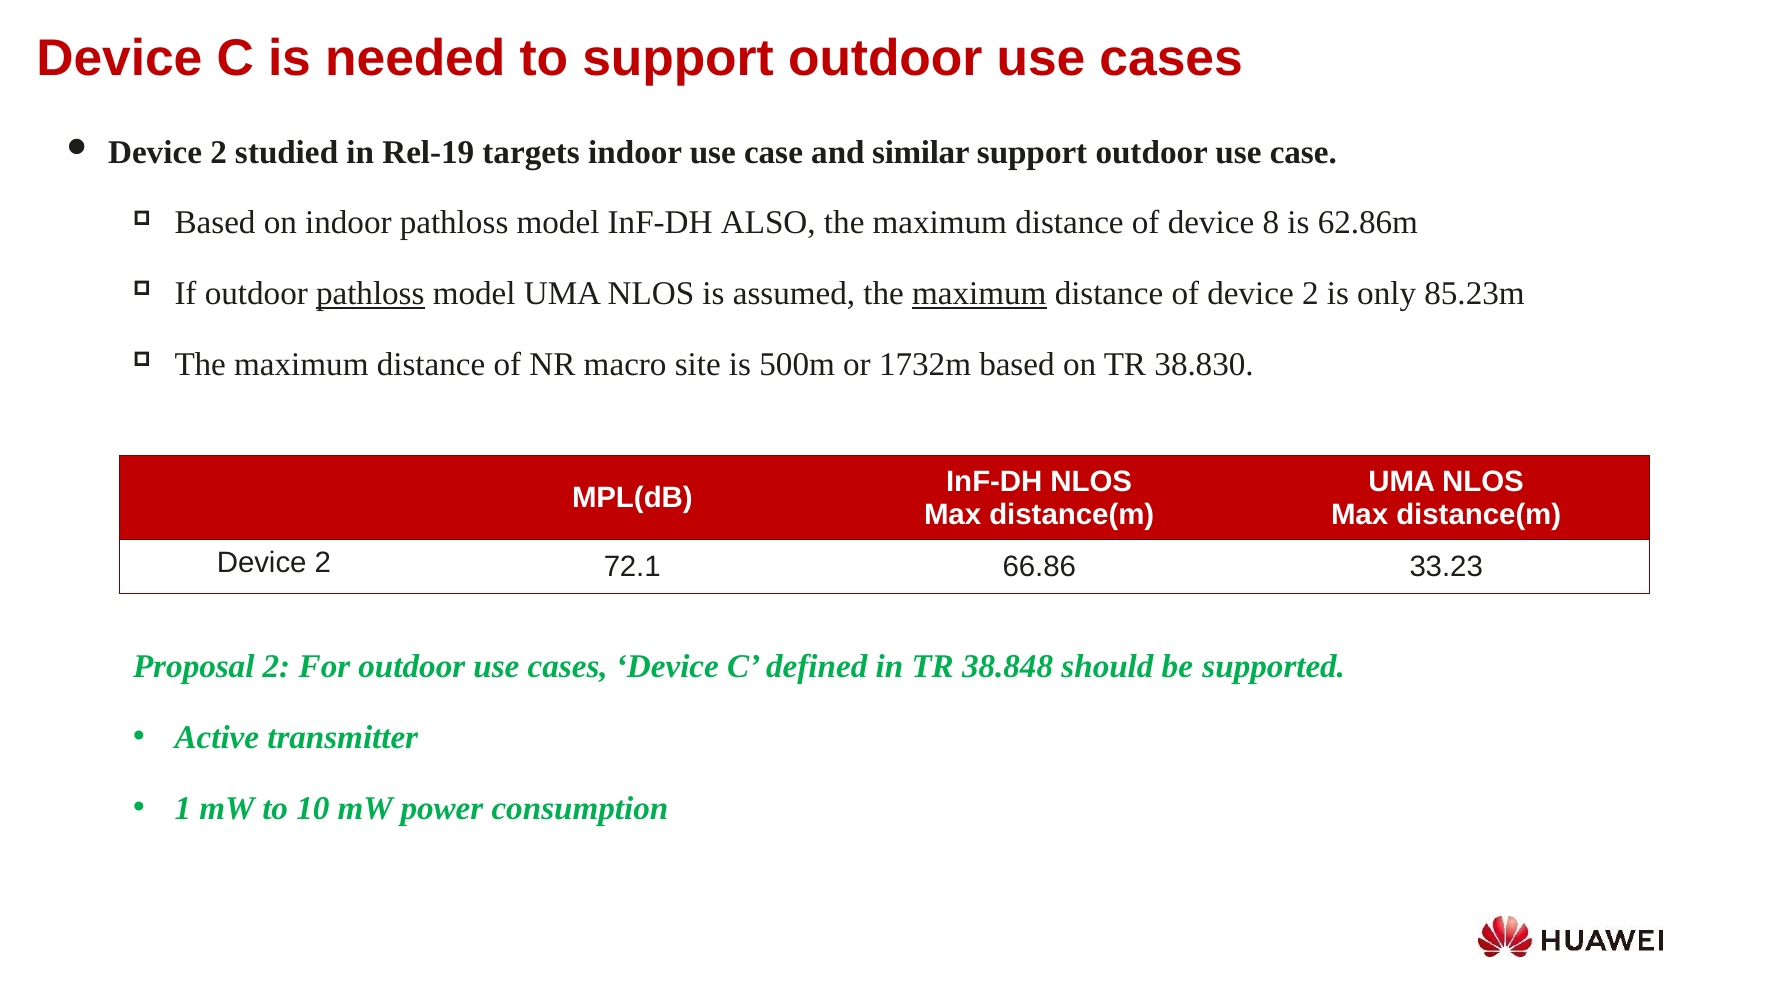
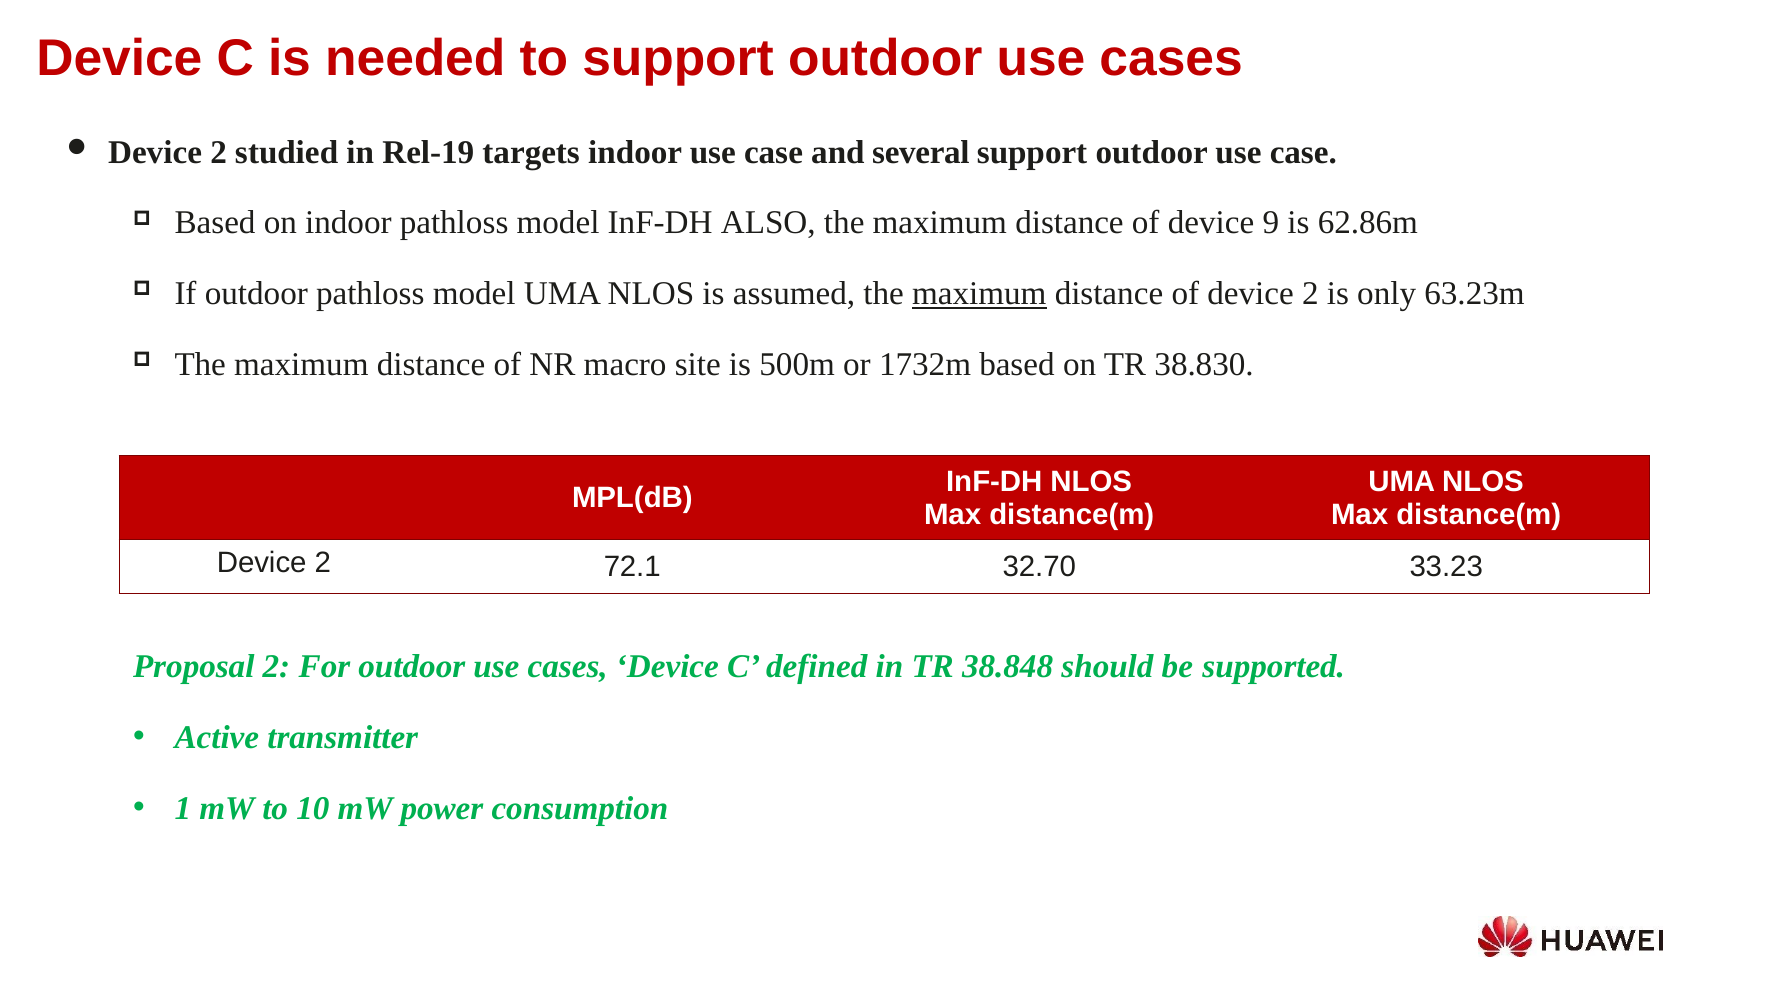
similar: similar -> several (921, 152)
8: 8 -> 9 (1271, 223)
pathloss underline: present -> none (370, 294)
85.23m: 85.23m -> 63.23m (1475, 294)
66.86: 66.86 -> 32.70 (1039, 567)
